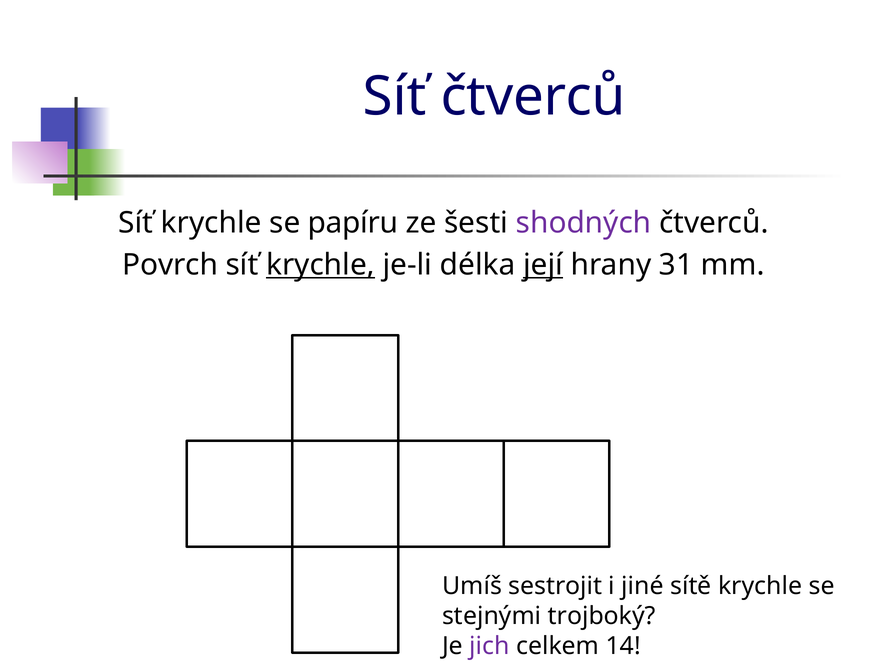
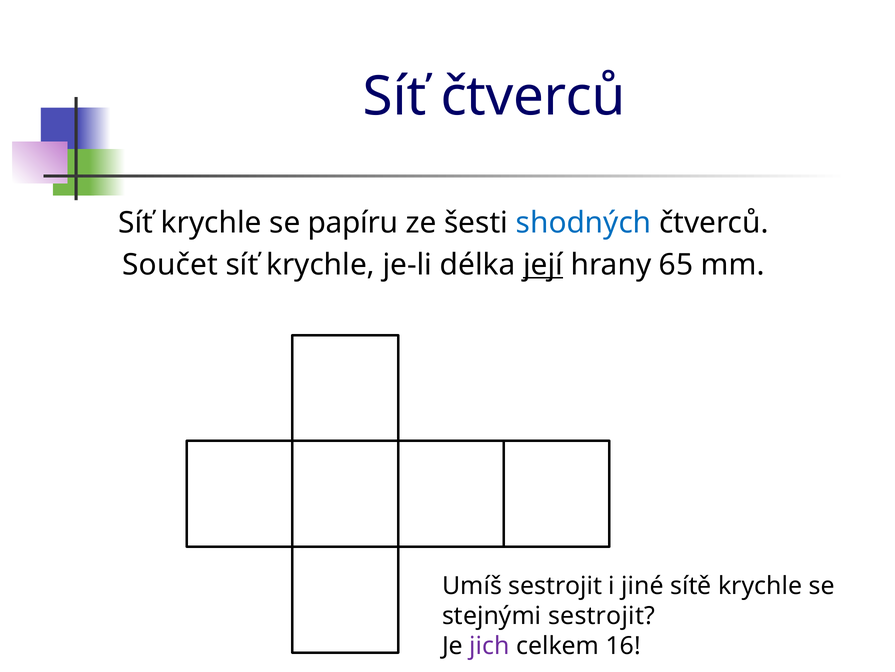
shodných colour: purple -> blue (584, 223)
Povrch: Povrch -> Součet (170, 265)
krychle underline: present -> none (320, 265)
31: 31 -> 65 (676, 265)
stejnými trojboký: trojboký -> sestrojit (602, 615)
14: 14 -> 16 (623, 645)
